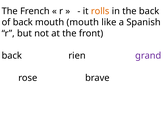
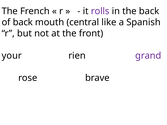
rolls colour: orange -> purple (100, 11)
mouth mouth: mouth -> central (83, 22)
back: back -> your (12, 56)
